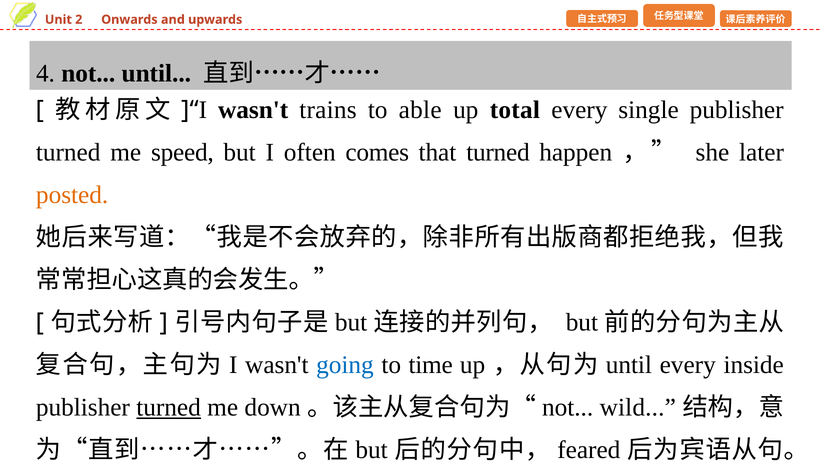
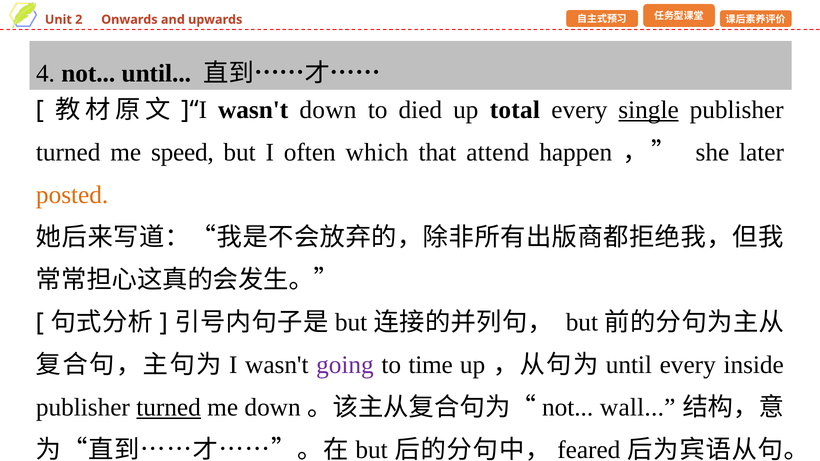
wasn't trains: trains -> down (328, 110)
able: able -> died (420, 110)
single underline: none -> present (649, 110)
comes: comes -> which (377, 152)
that turned: turned -> attend (498, 152)
going colour: blue -> purple (345, 365)
wild: wild -> wall (638, 408)
